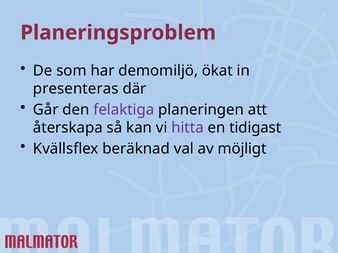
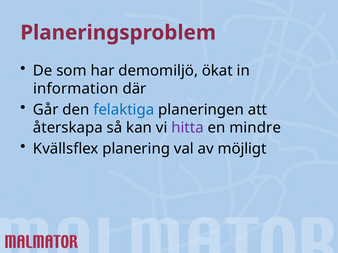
presenteras: presenteras -> information (76, 89)
felaktiga colour: purple -> blue (124, 110)
tidigast: tidigast -> mindre (255, 128)
beräknad: beräknad -> planering (136, 149)
